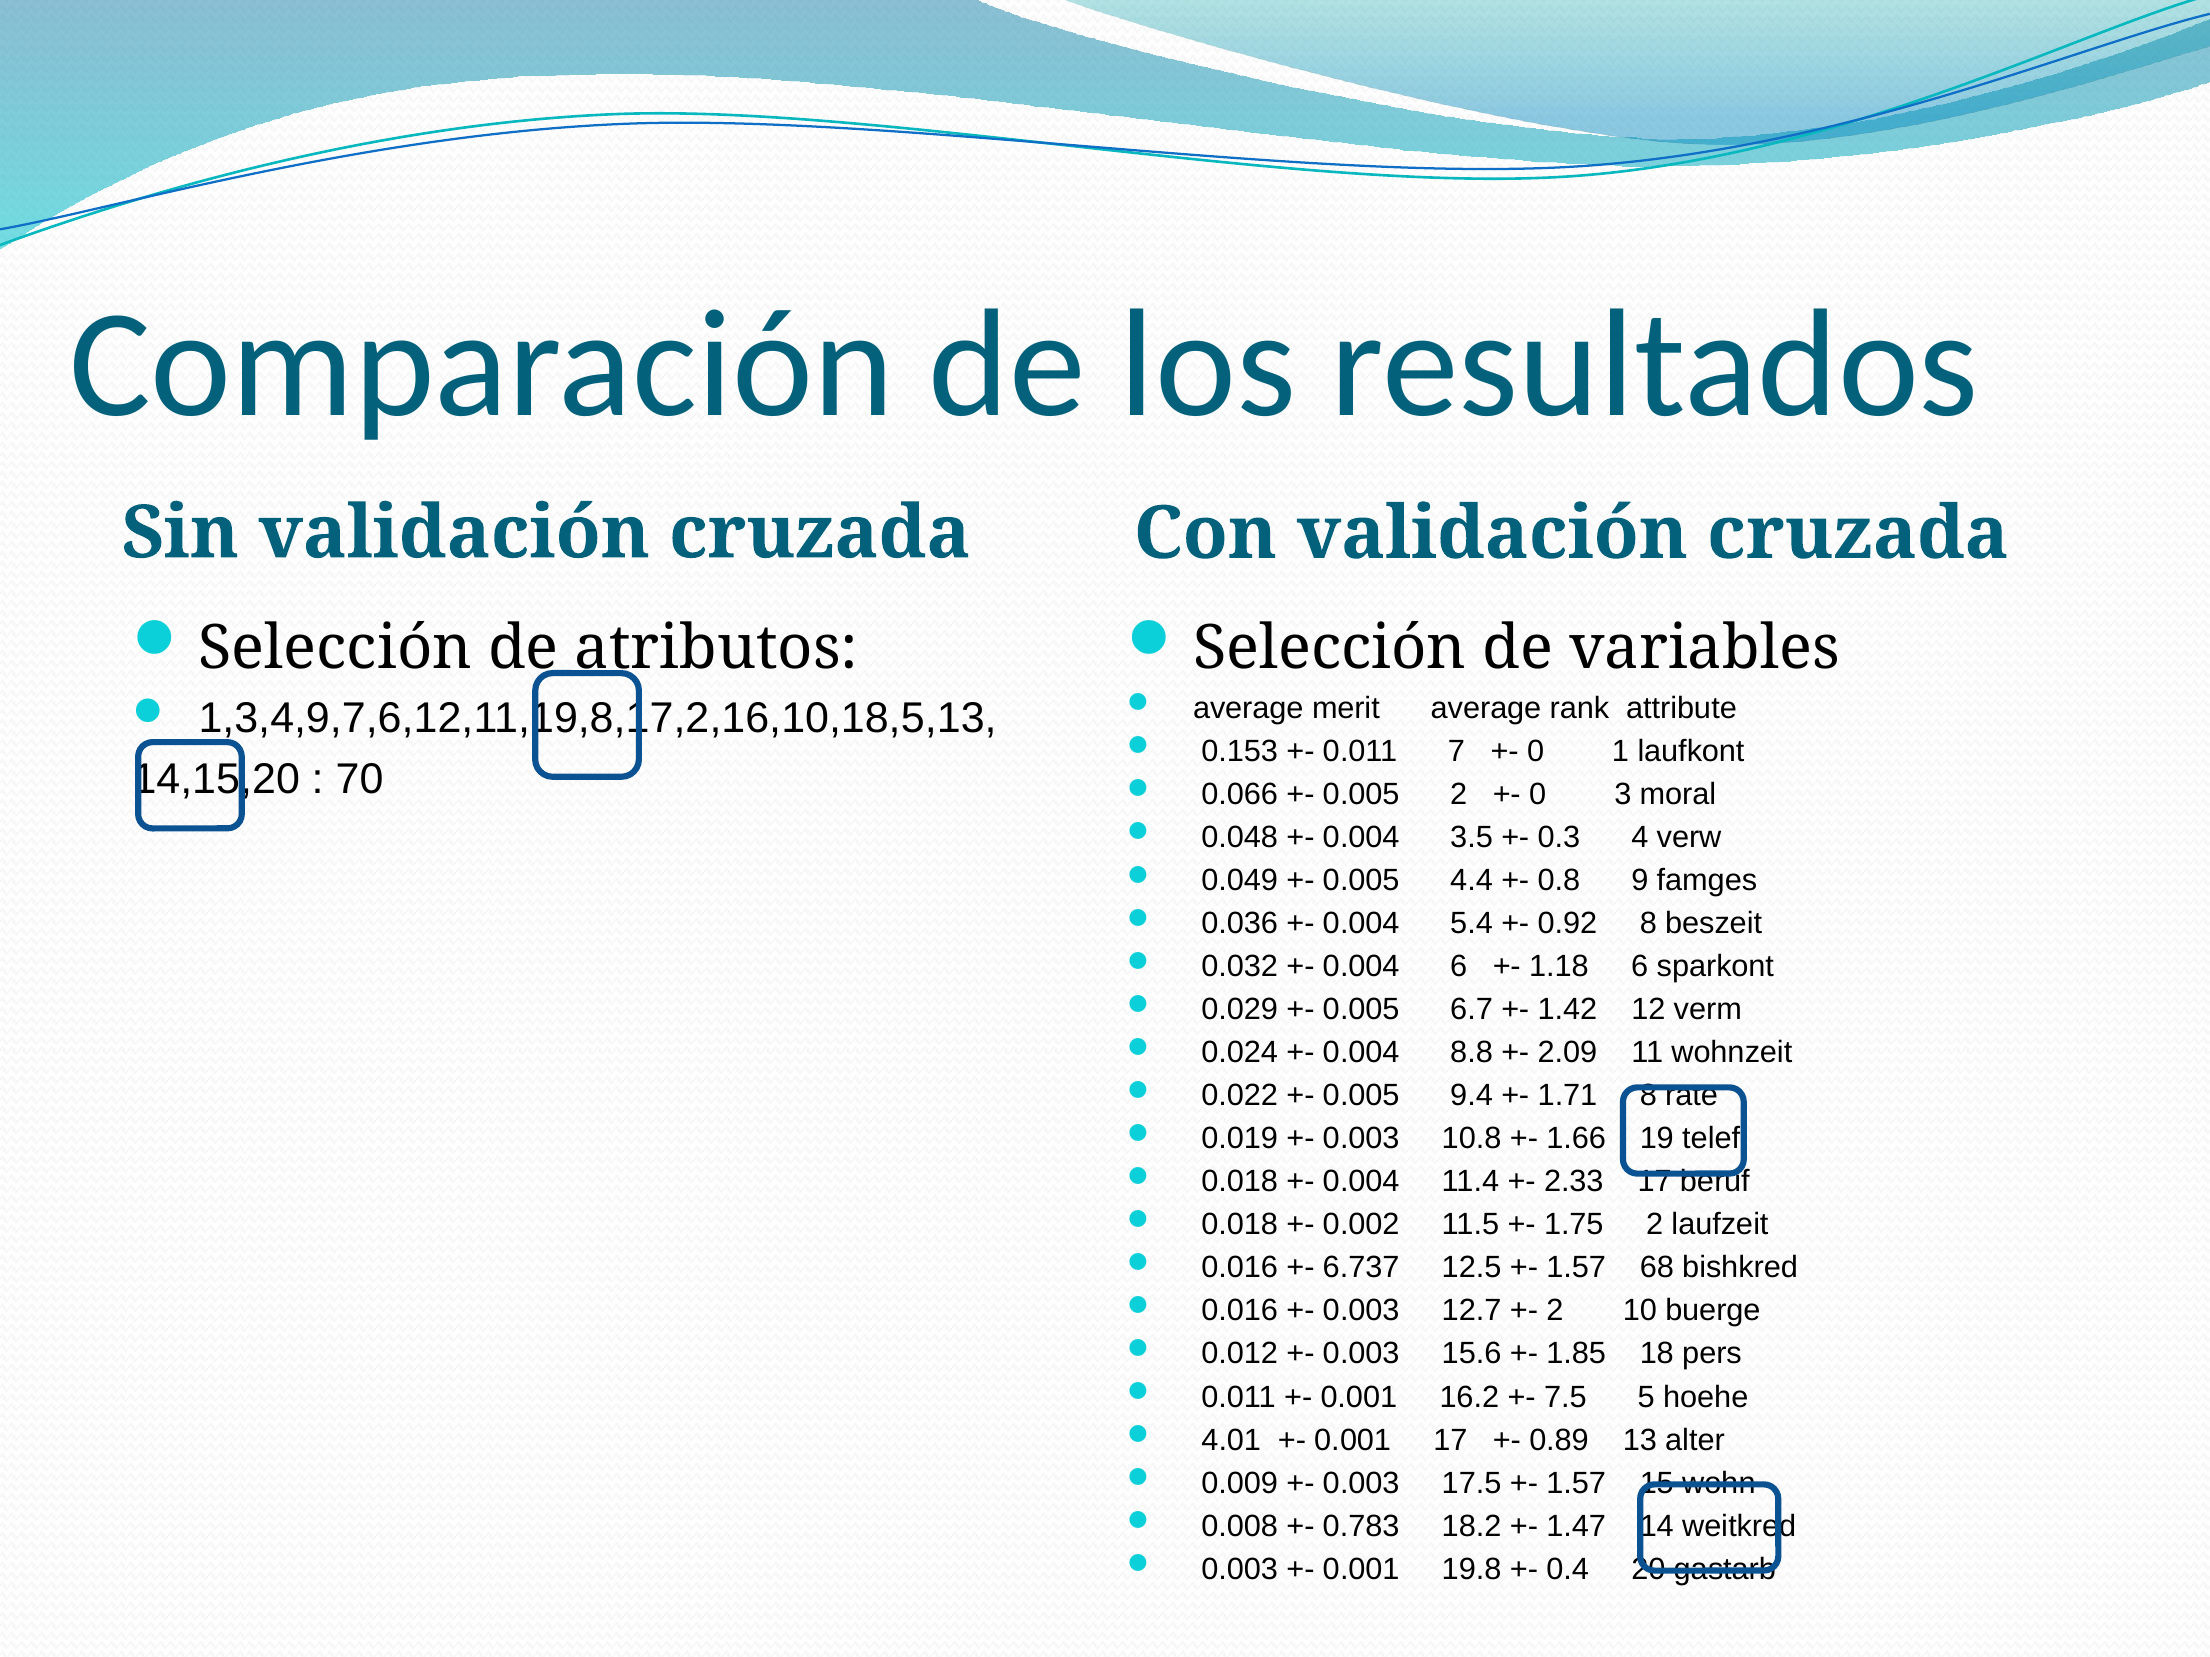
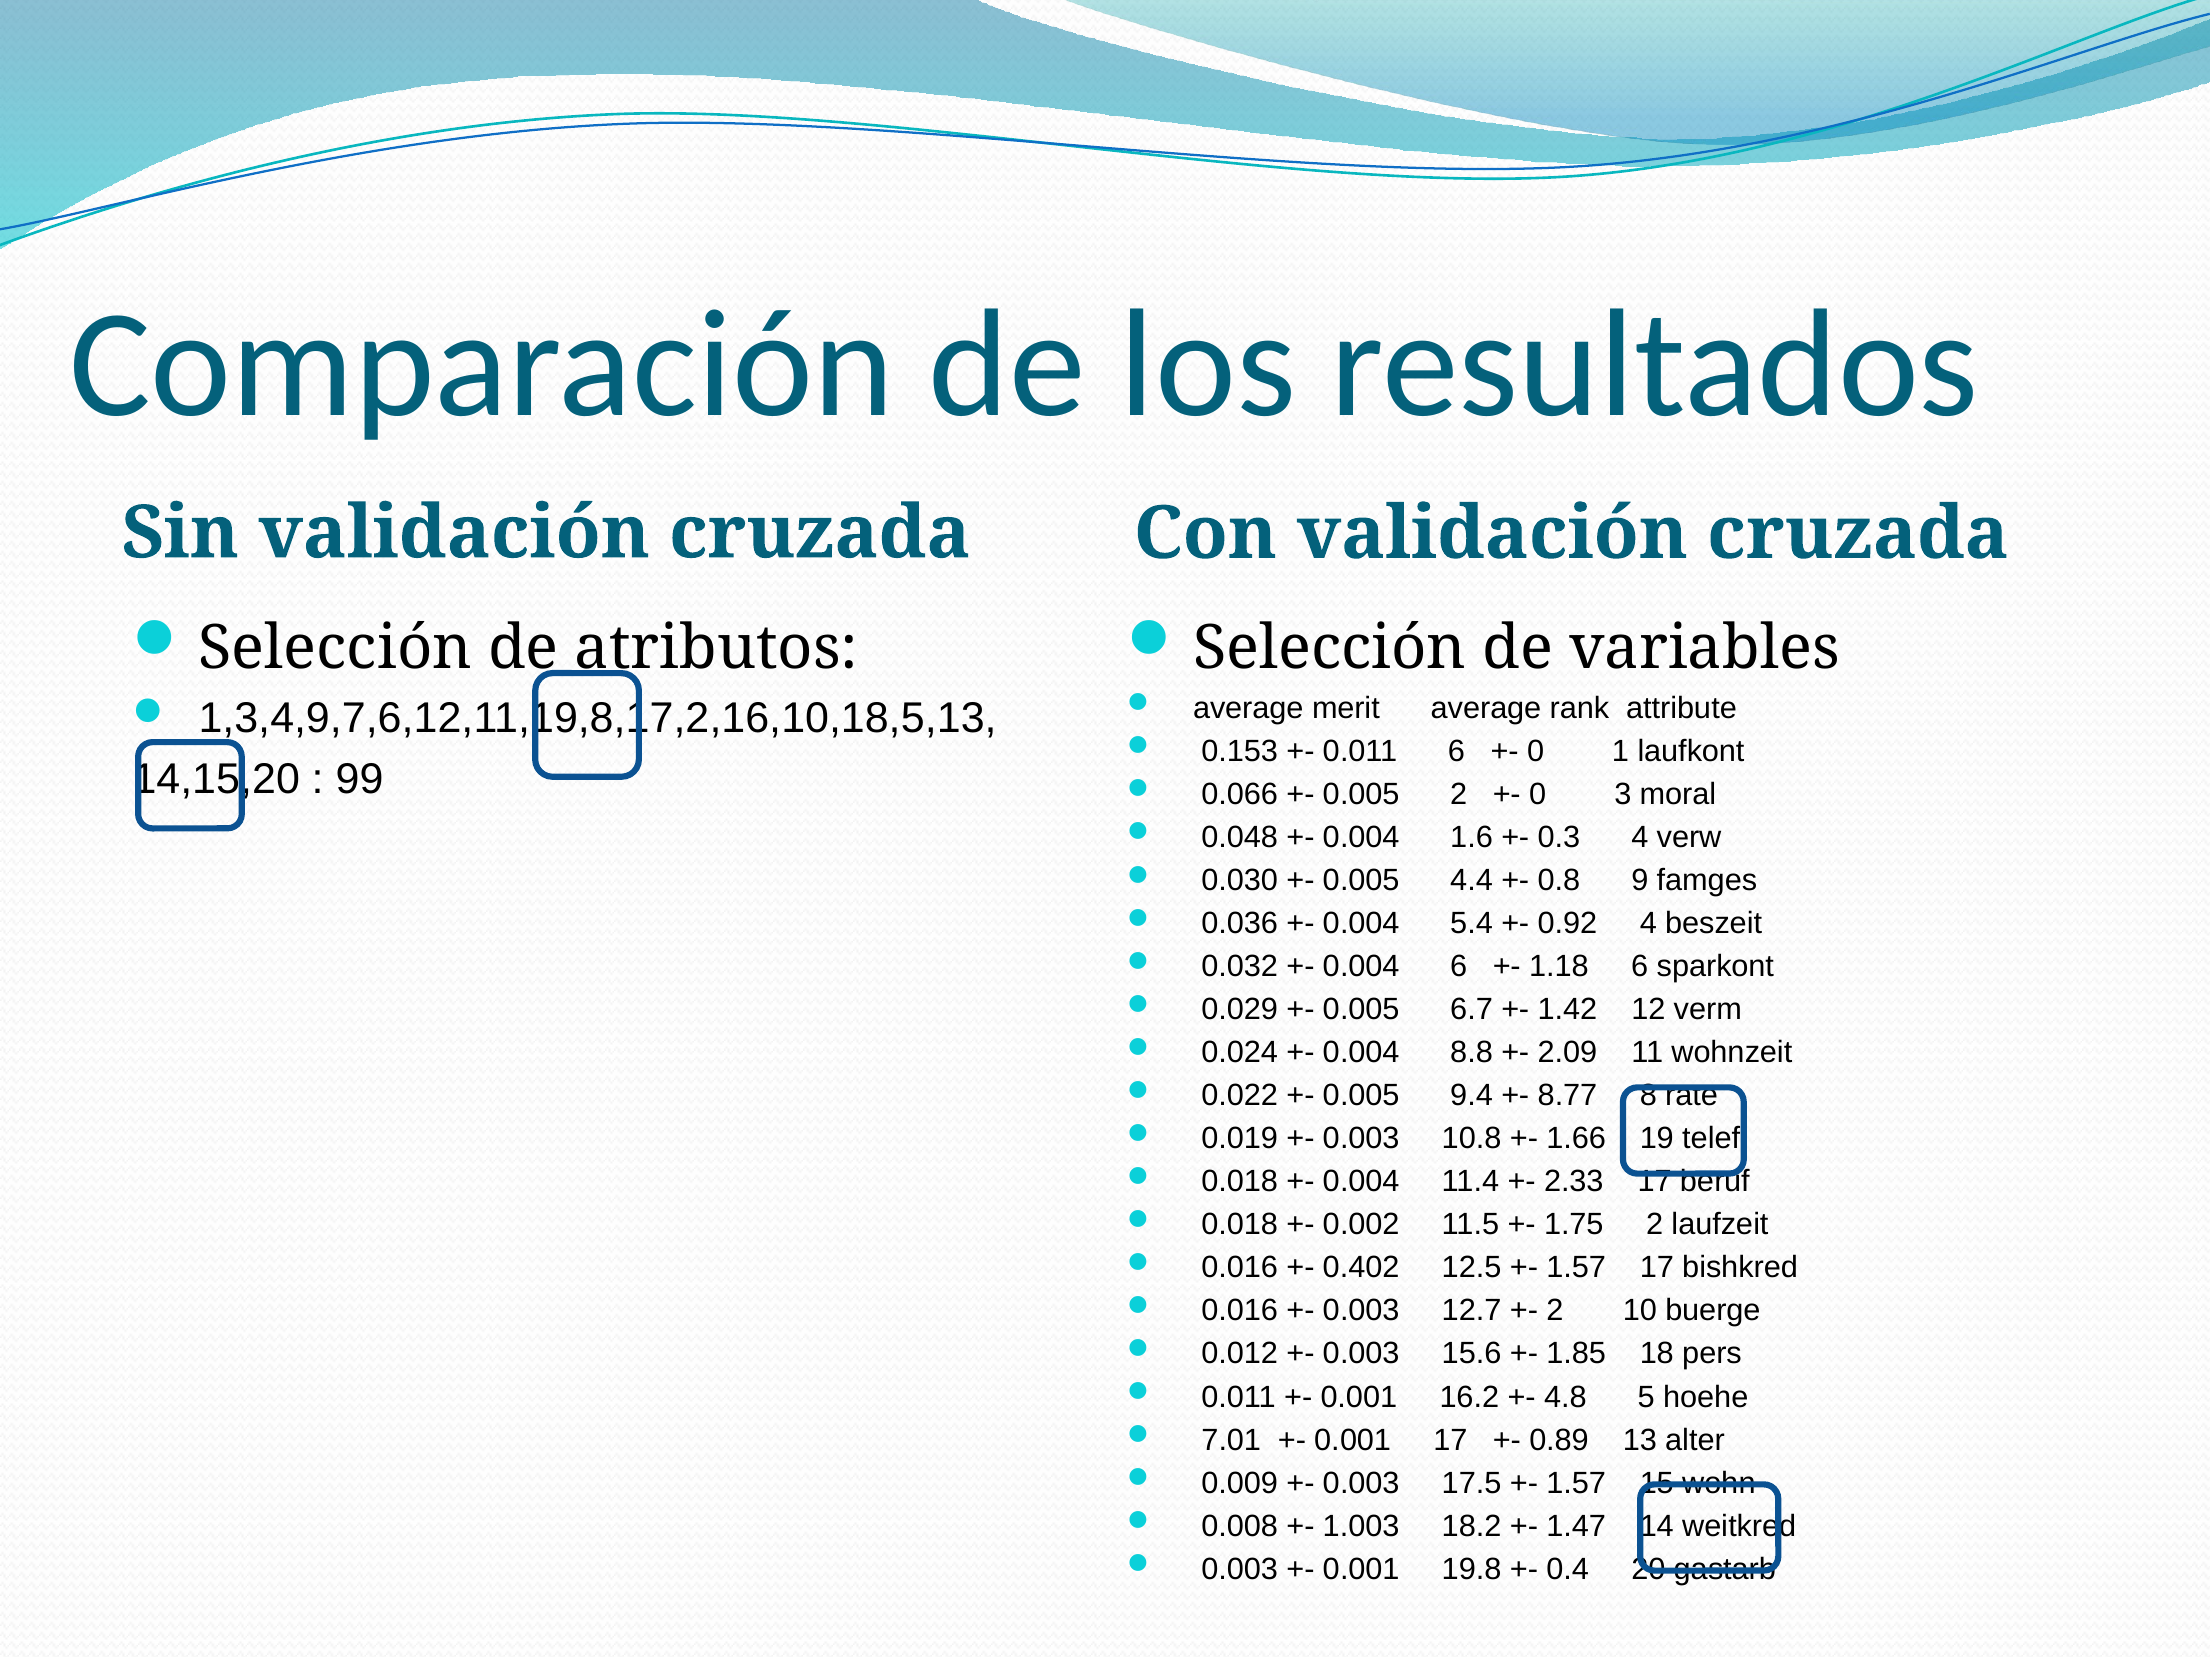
0.011 7: 7 -> 6 (1456, 751)
70: 70 -> 99 (360, 779)
3.5: 3.5 -> 1.6 (1472, 837)
0.049: 0.049 -> 0.030 (1240, 880)
0.92 8: 8 -> 4 (1648, 924)
1.71: 1.71 -> 8.77 (1568, 1096)
6.737: 6.737 -> 0.402 (1361, 1268)
1.57 68: 68 -> 17 (1657, 1268)
7.5: 7.5 -> 4.8 (1565, 1397)
4.01: 4.01 -> 7.01 (1231, 1440)
0.783: 0.783 -> 1.003 (1361, 1527)
